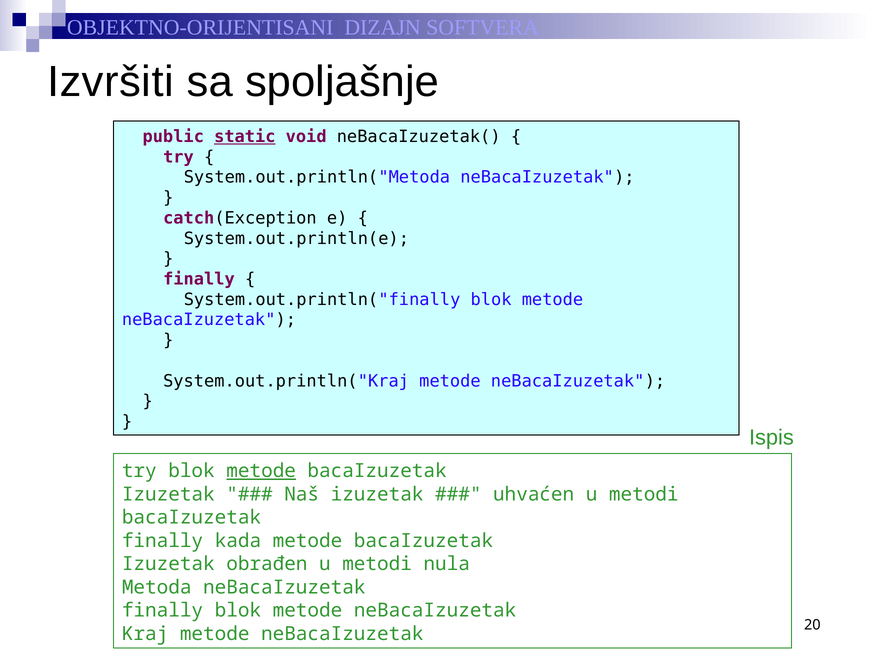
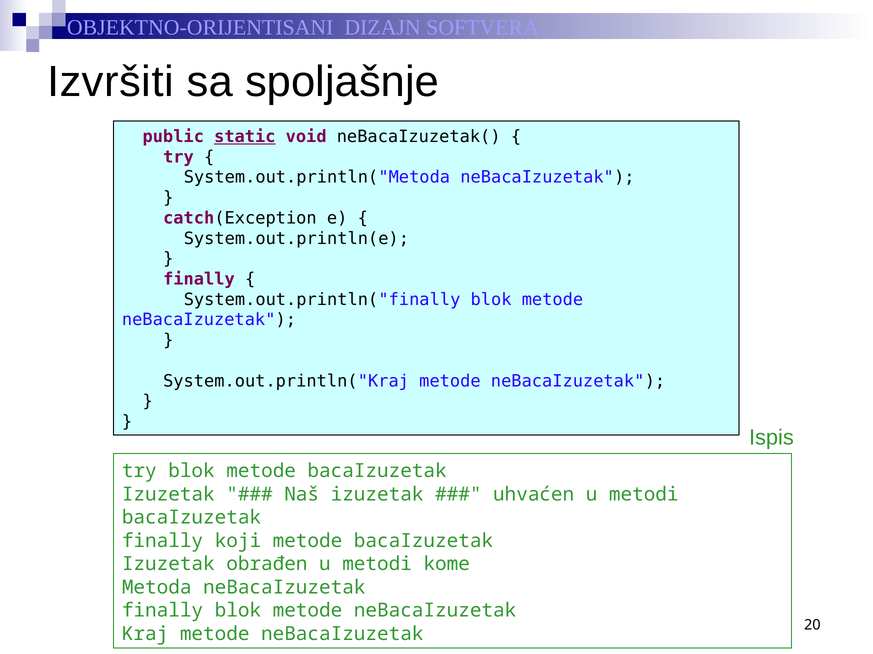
metode underline: present -> none (261, 471)
kada: kada -> koji (238, 541)
nula: nula -> kome (447, 565)
